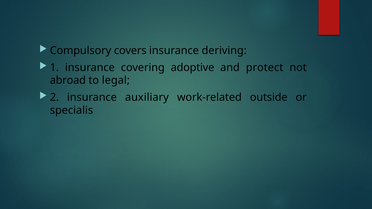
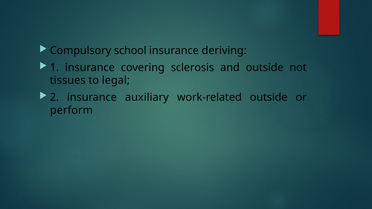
covers: covers -> school (130, 51)
adoptive: adoptive -> sclerosis (192, 68)
and protect: protect -> outside (265, 68)
abroad: abroad -> tissues (68, 81)
specialis: specialis -> perform (71, 110)
